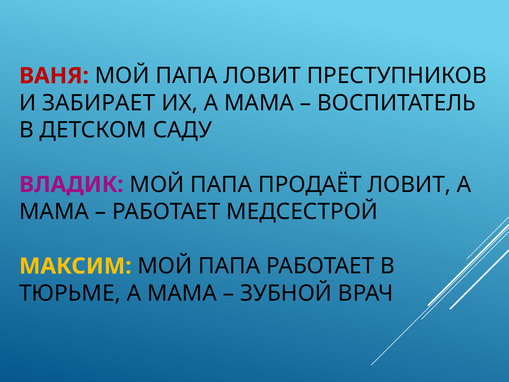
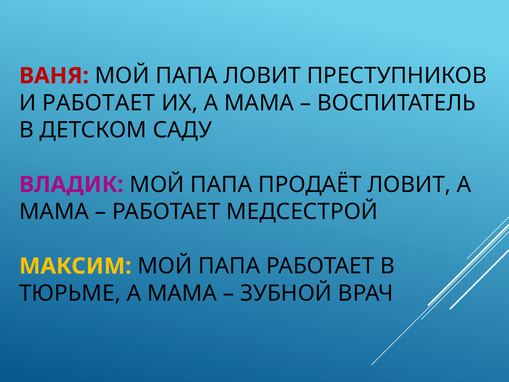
И ЗАБИРАЕТ: ЗАБИРАЕТ -> РАБОТАЕТ (99, 103)
